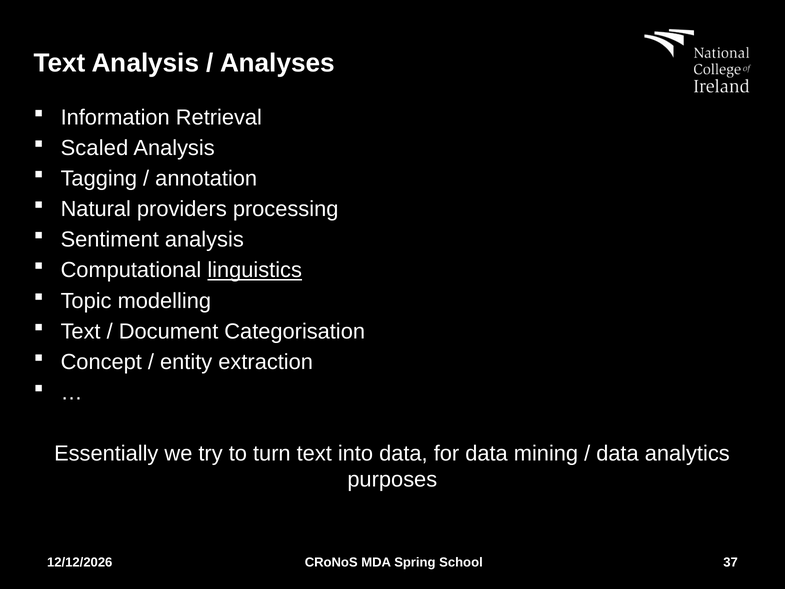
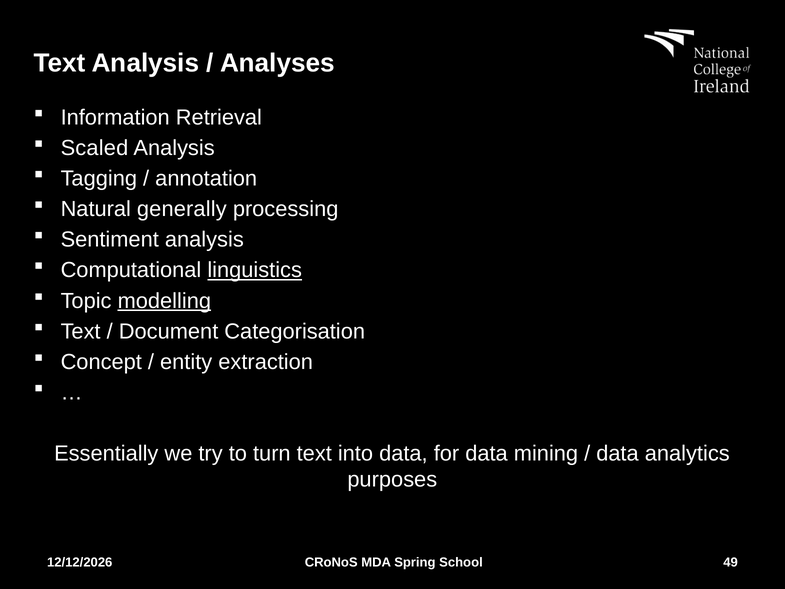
providers: providers -> generally (182, 209)
modelling underline: none -> present (164, 301)
37: 37 -> 49 (731, 562)
